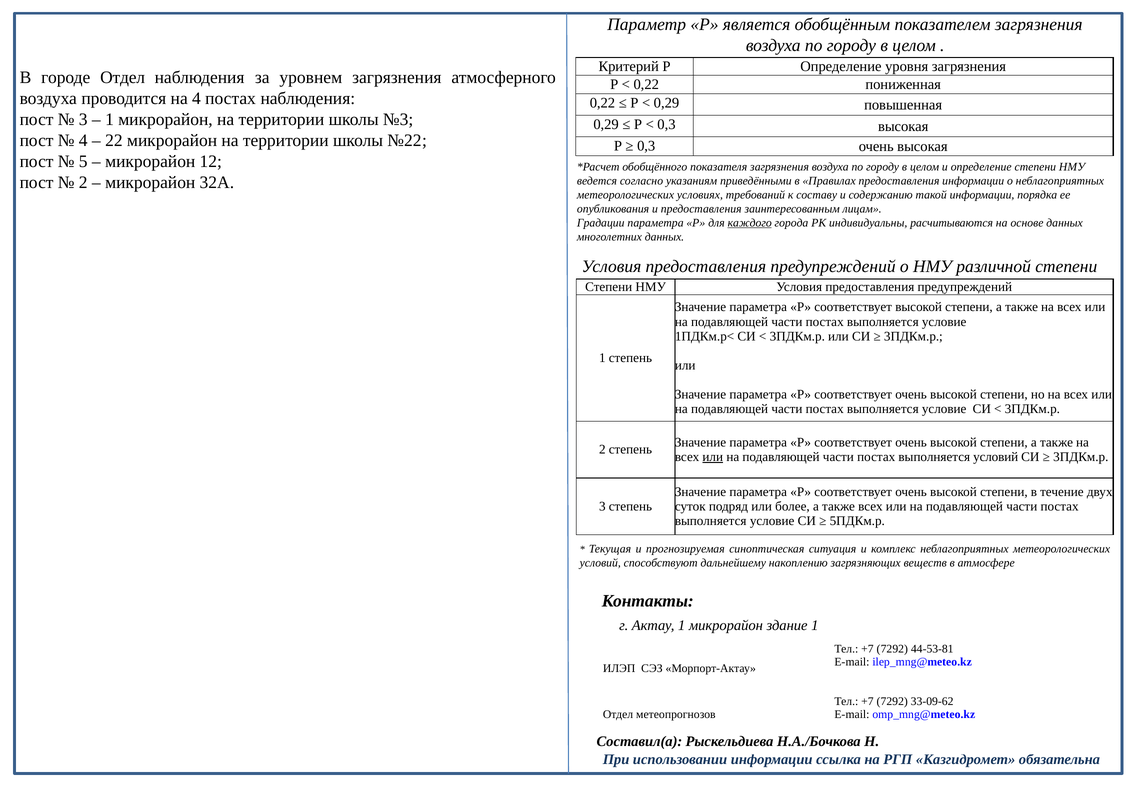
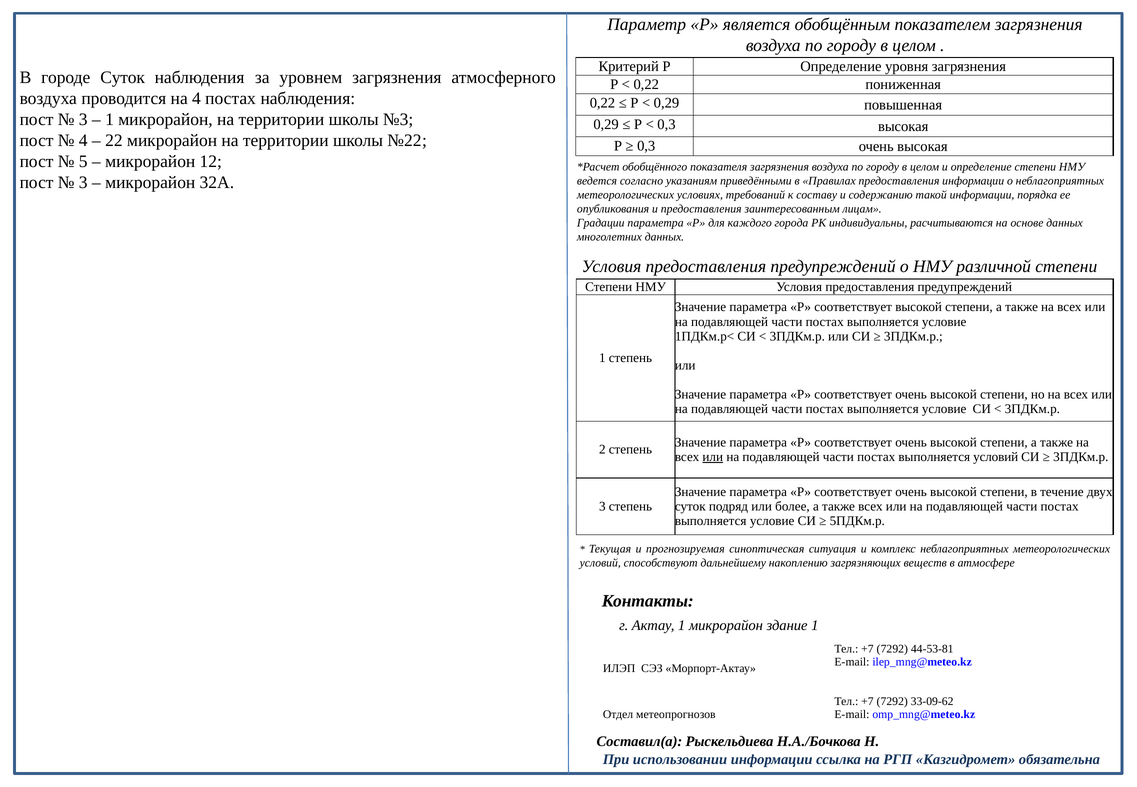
городе Отдел: Отдел -> Суток (123, 78)
2: 2 -> 3 (83, 183)
каждого underline: present -> none (750, 223)
